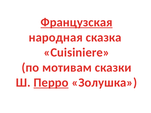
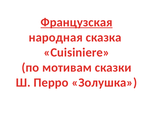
Перро underline: present -> none (51, 83)
